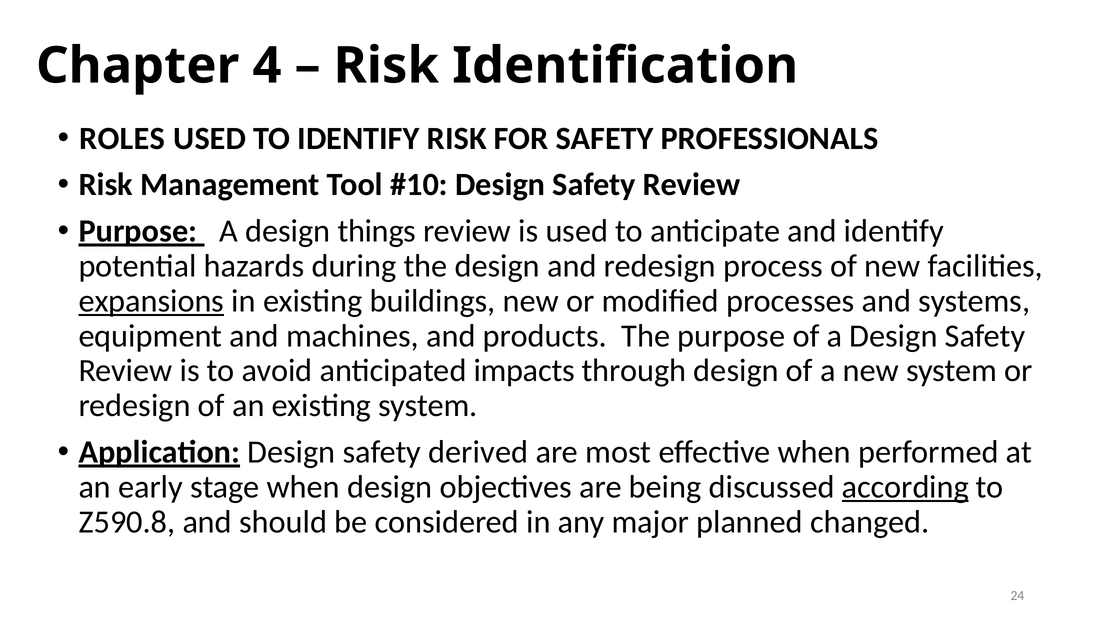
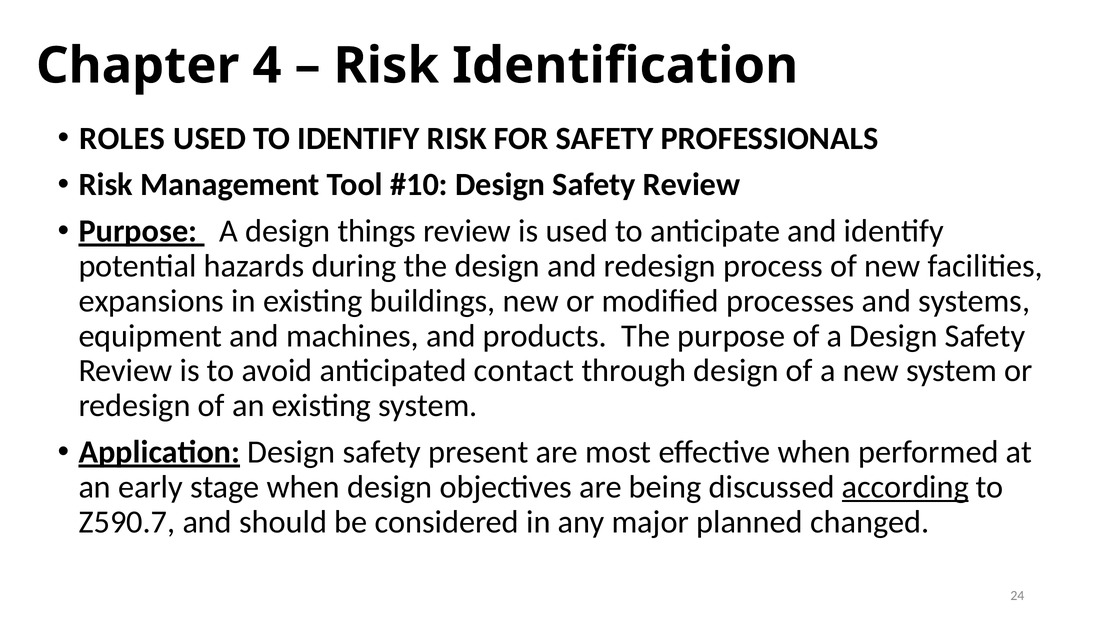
expansions underline: present -> none (151, 301)
impacts: impacts -> contact (524, 371)
derived: derived -> present (478, 452)
Z590.8: Z590.8 -> Z590.7 (127, 522)
